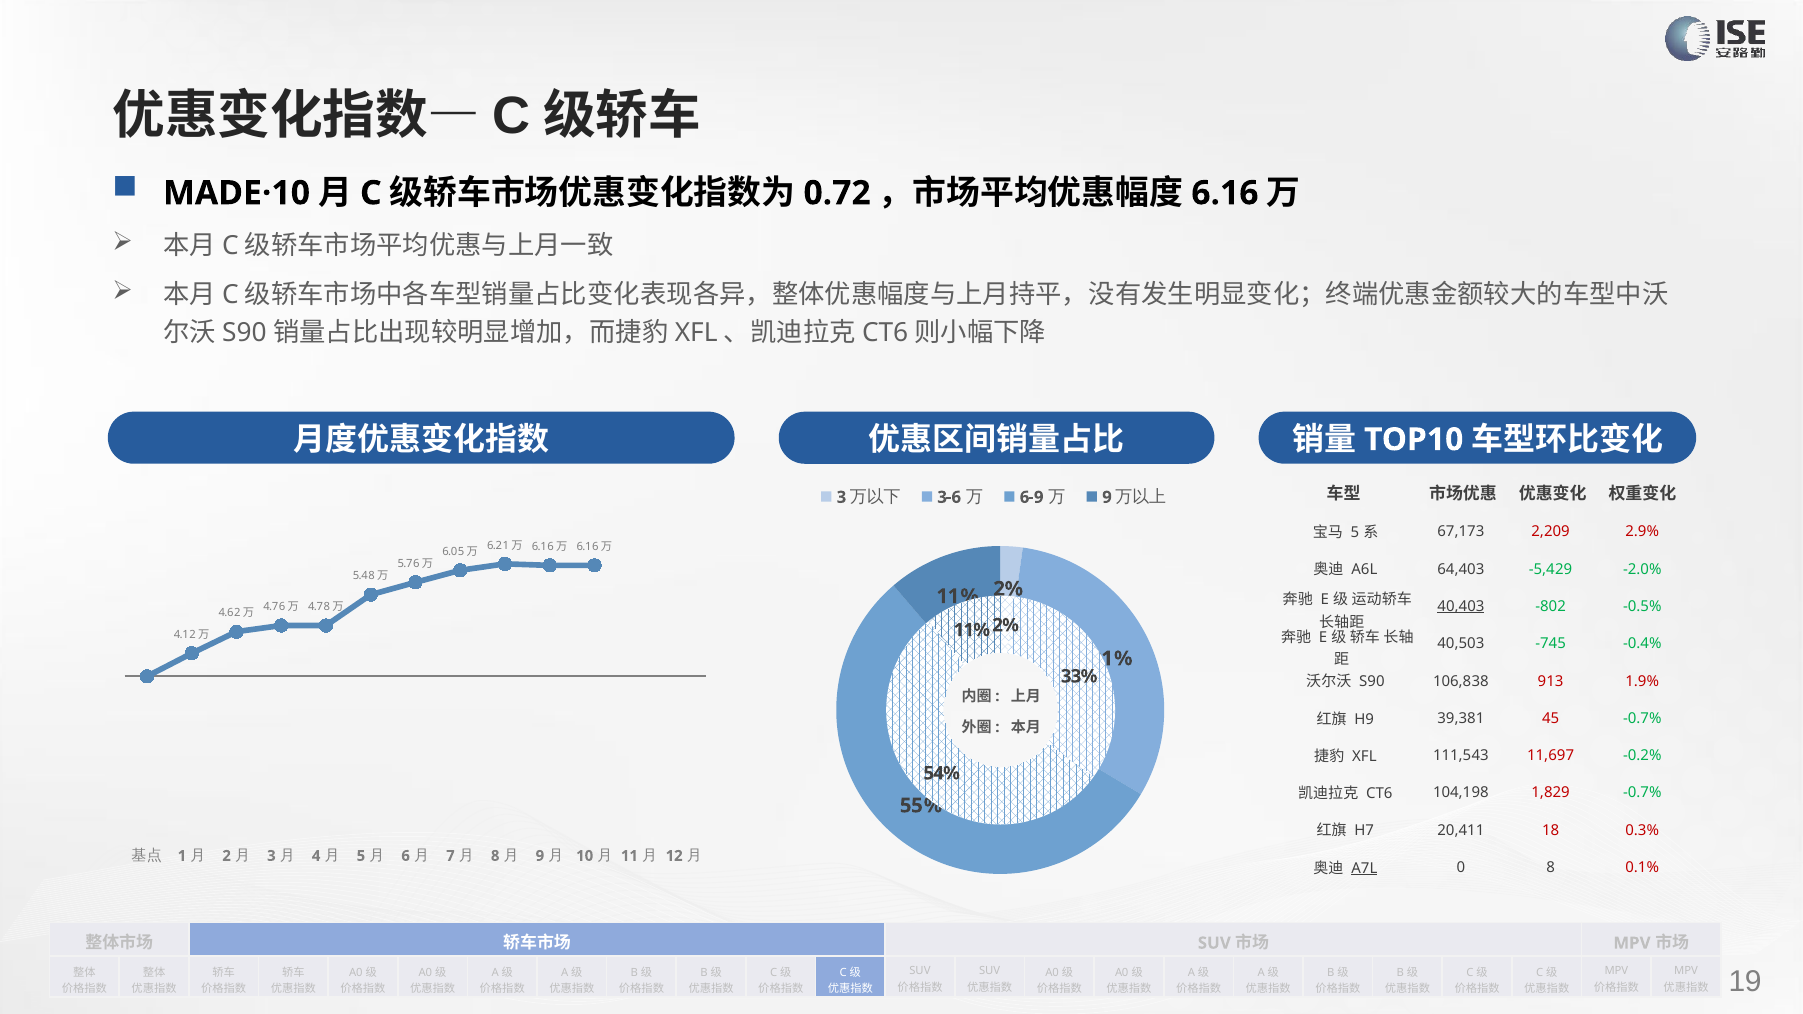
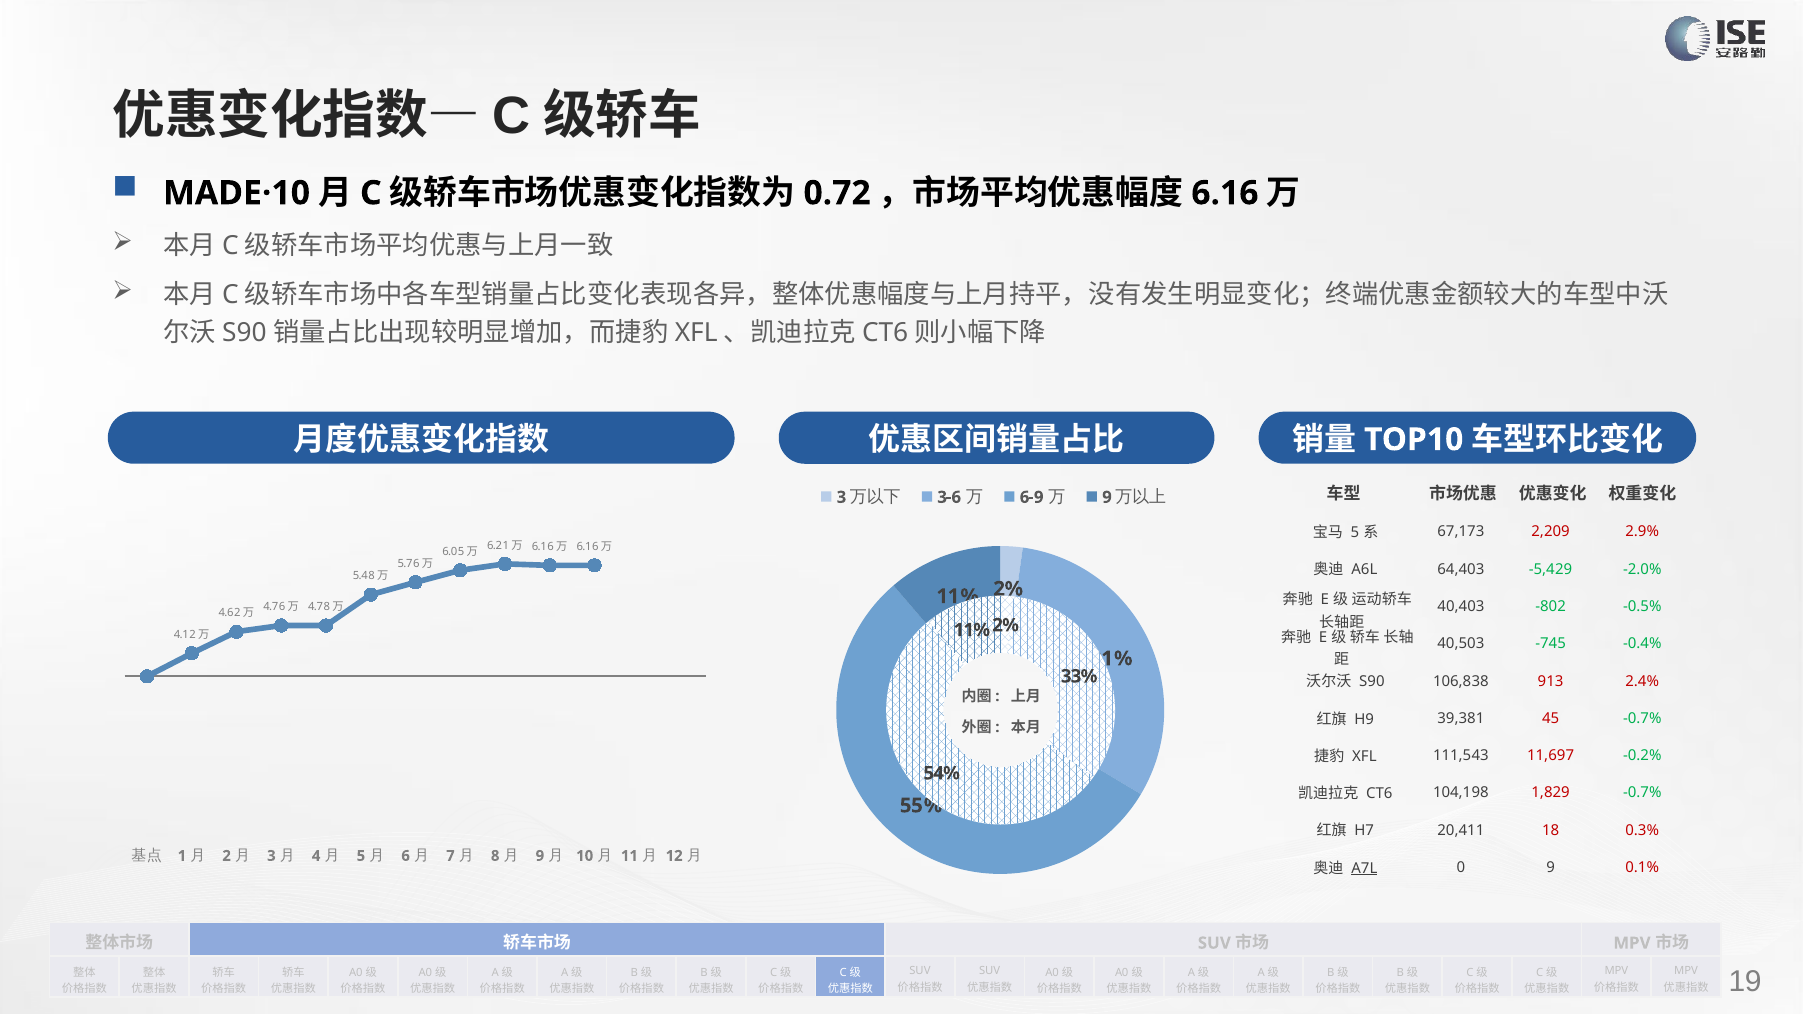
40,403 underline: present -> none (1461, 606)
1.9%: 1.9% -> 2.4% (1642, 681)
0 8: 8 -> 9 (1551, 868)
